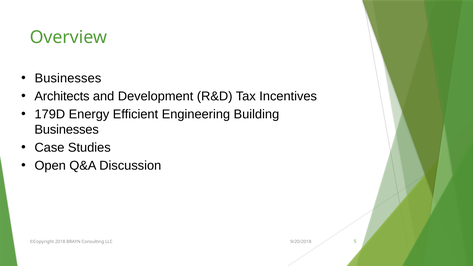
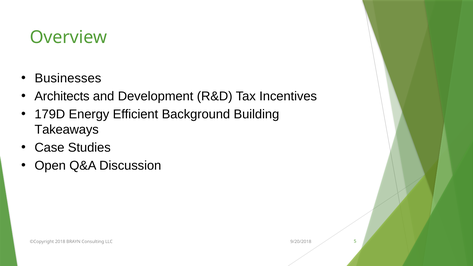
Engineering: Engineering -> Background (196, 114)
Businesses: Businesses -> Takeaways (67, 130)
